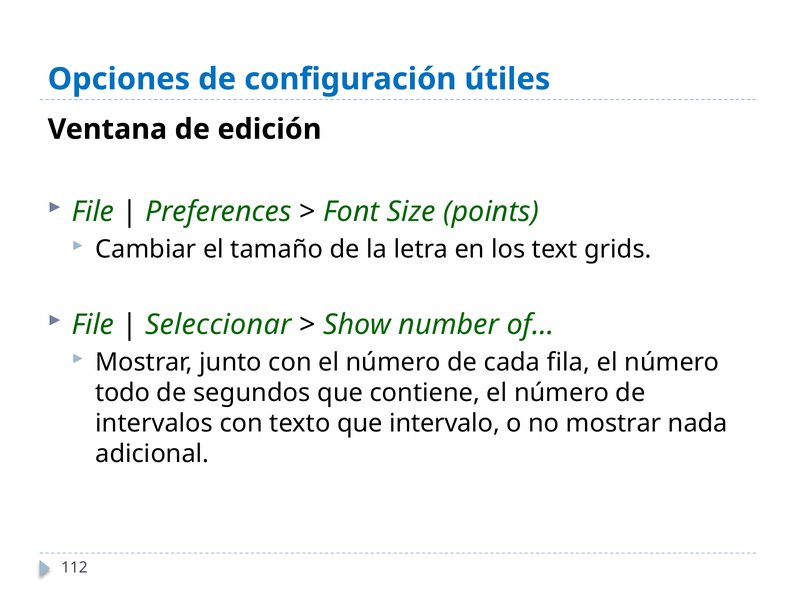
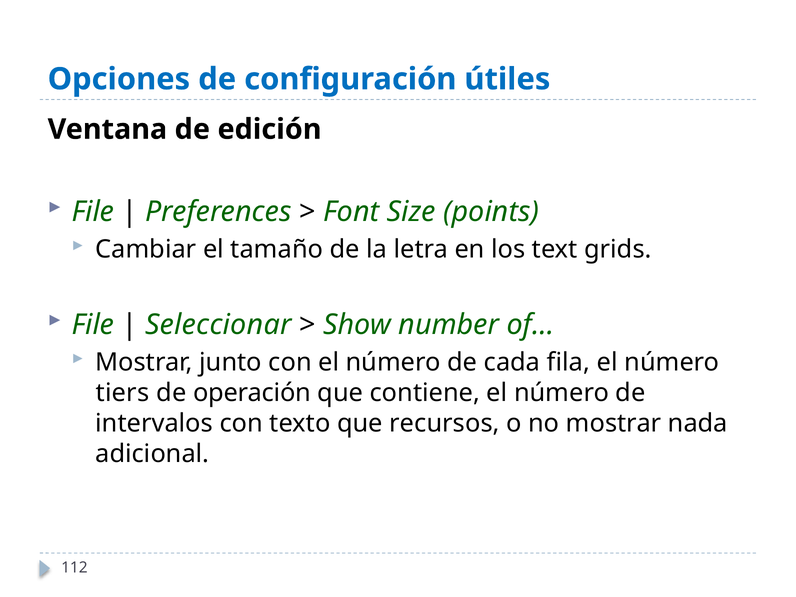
todo: todo -> tiers (123, 393)
segundos: segundos -> operación (252, 393)
intervalo: intervalo -> recursos (444, 423)
